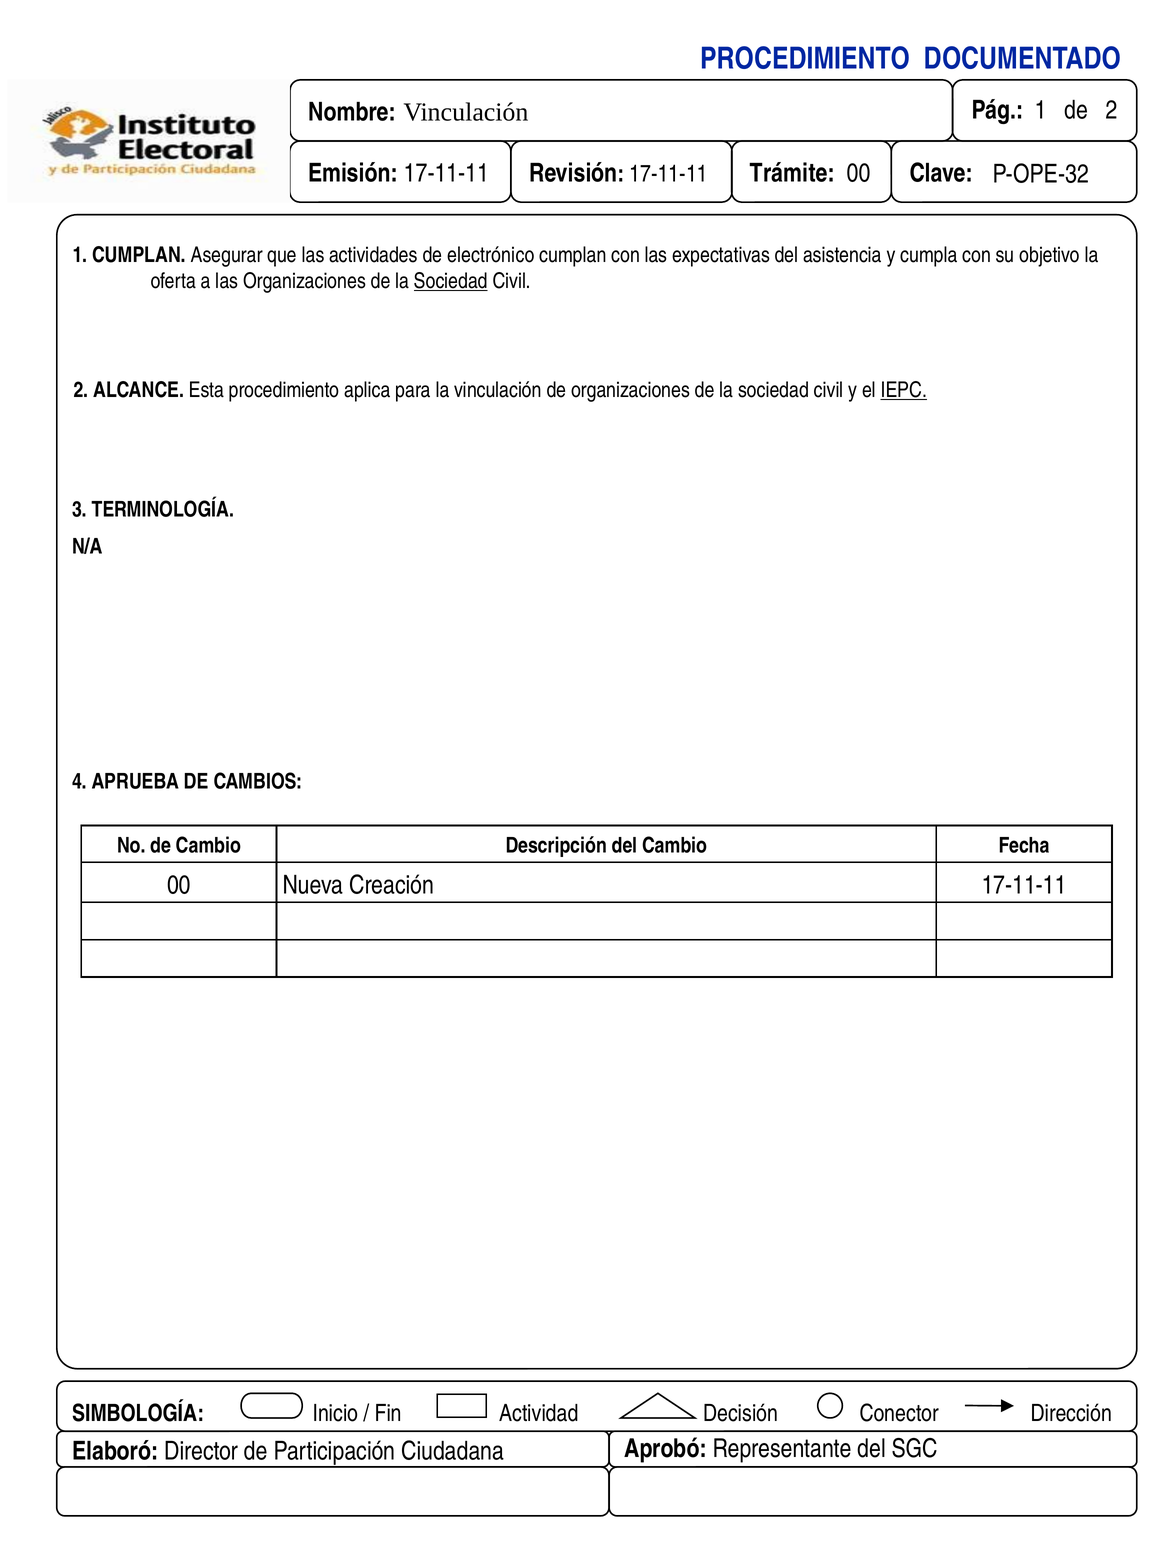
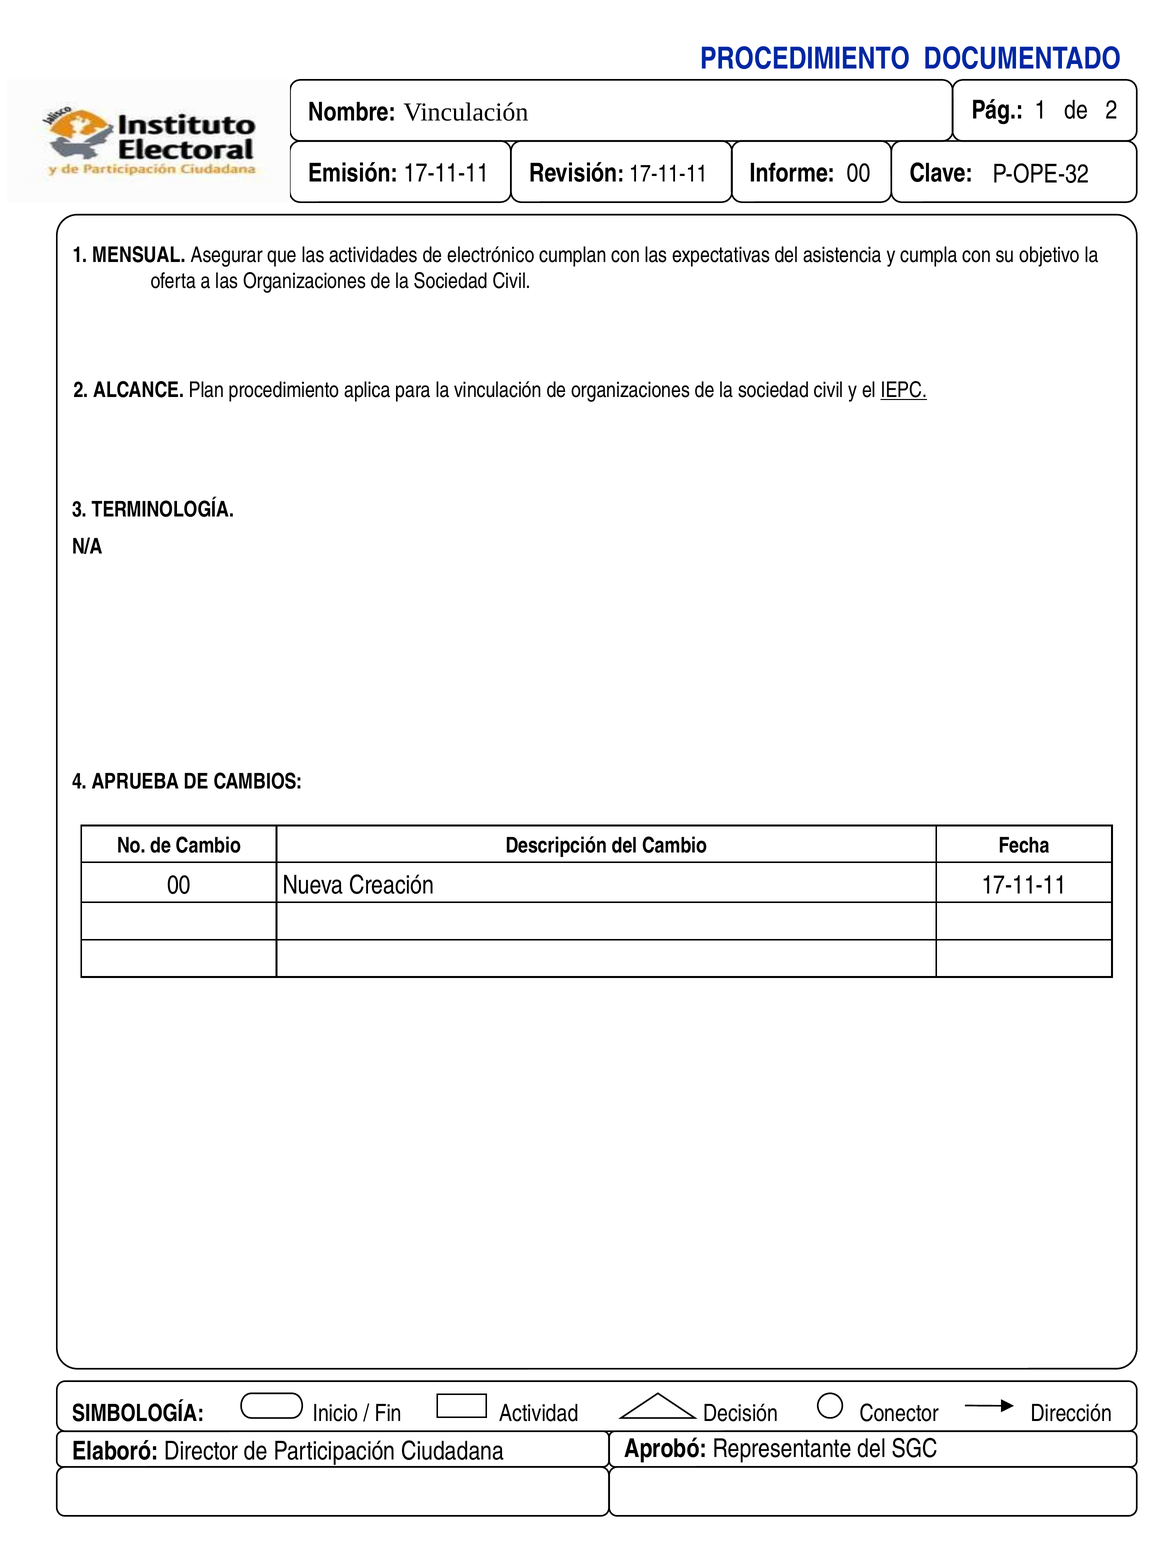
Trámite: Trámite -> Informe (792, 173)
1 CUMPLAN: CUMPLAN -> MENSUAL (139, 255)
Sociedad underline: present -> none (451, 281)
Esta: Esta -> Plan (206, 390)
